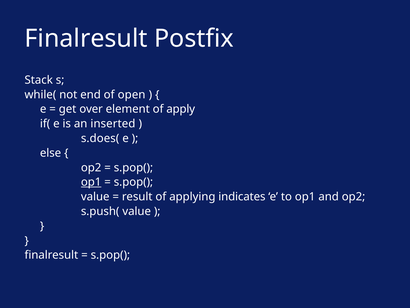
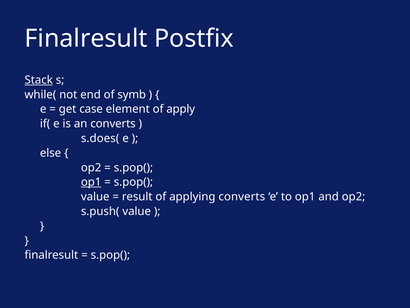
Stack underline: none -> present (39, 80)
open: open -> symb (132, 94)
over: over -> case (91, 109)
an inserted: inserted -> converts (113, 124)
applying indicates: indicates -> converts (242, 196)
